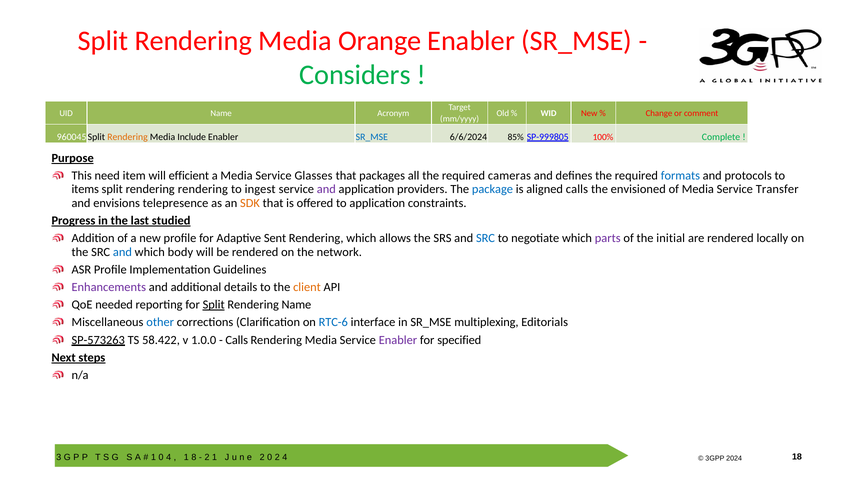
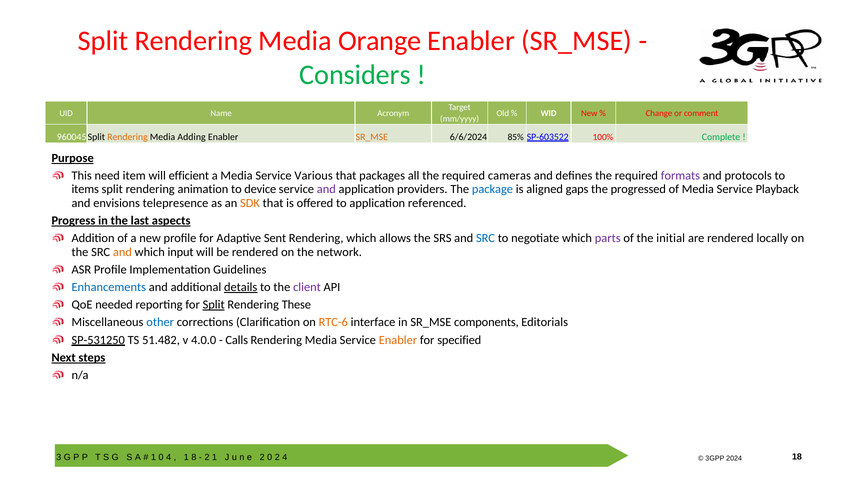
Include: Include -> Adding (192, 137)
SR_MSE colour: blue -> orange (372, 137)
SP-999805: SP-999805 -> SP-603522 (548, 137)
Glasses: Glasses -> Various (314, 176)
formats colour: blue -> purple (680, 176)
rendering rendering: rendering -> animation (203, 189)
ingest: ingest -> device (260, 189)
aligned calls: calls -> gaps (577, 189)
envisioned: envisioned -> progressed (638, 189)
Transfer: Transfer -> Playback (777, 189)
constraints: constraints -> referenced (437, 203)
studied: studied -> aspects (171, 221)
and colour: blue -> orange (122, 252)
body: body -> input (181, 252)
Enhancements colour: purple -> blue (109, 287)
details underline: none -> present (241, 287)
client colour: orange -> purple (307, 287)
Rendering Name: Name -> These (296, 305)
RTC-6 colour: blue -> orange (333, 322)
multiplexing: multiplexing -> components (486, 322)
SP-573263: SP-573263 -> SP-531250 (98, 340)
58.422: 58.422 -> 51.482 (161, 340)
1.0.0: 1.0.0 -> 4.0.0 (204, 340)
Enabler colour: purple -> orange (398, 340)
